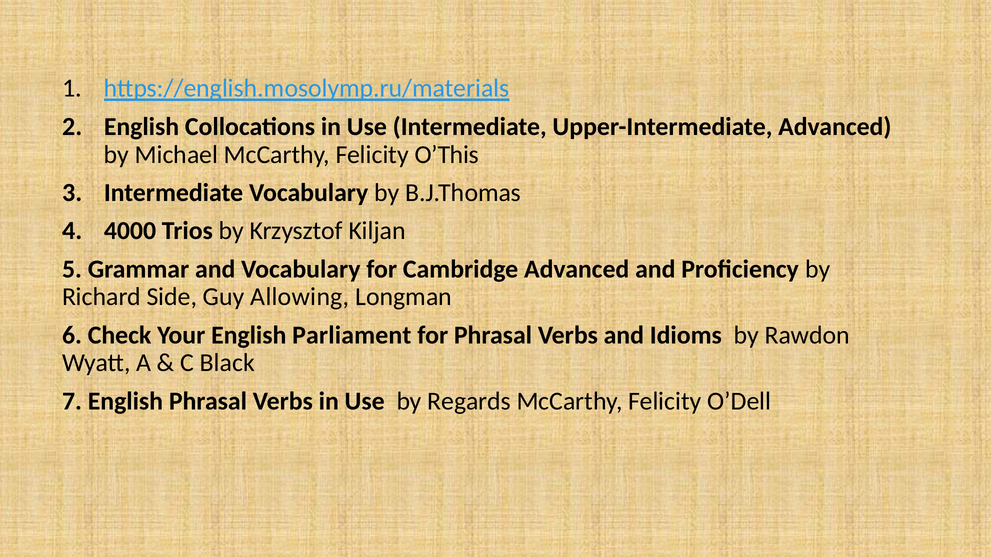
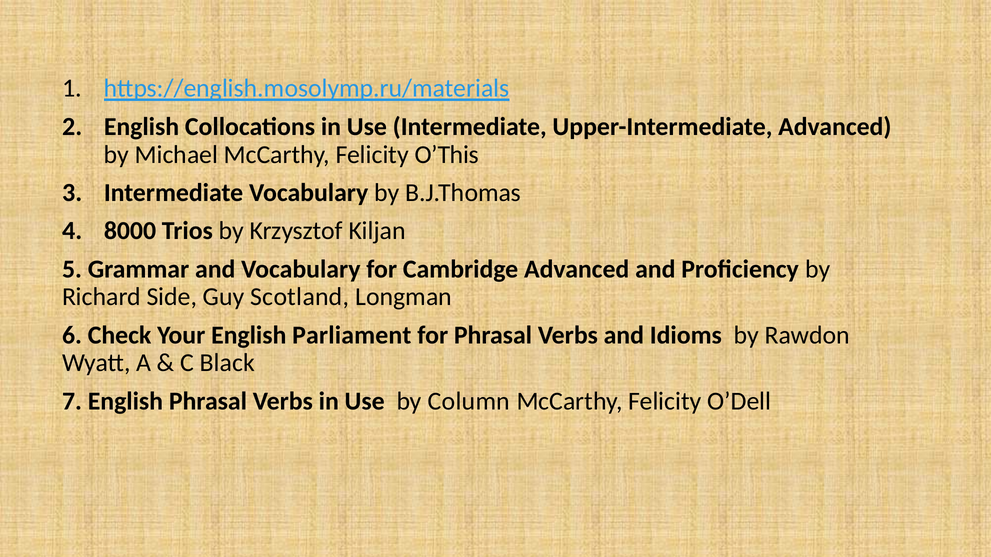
4000: 4000 -> 8000 (130, 231)
Allowing: Allowing -> Scotland (300, 297)
Regards: Regards -> Column (469, 401)
